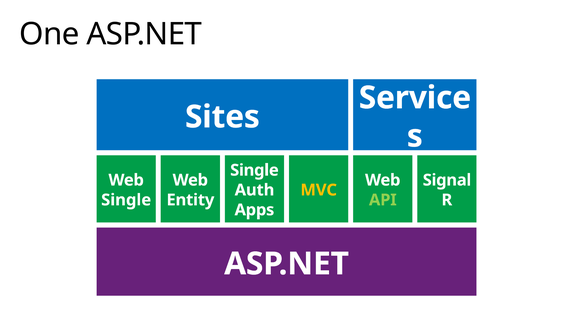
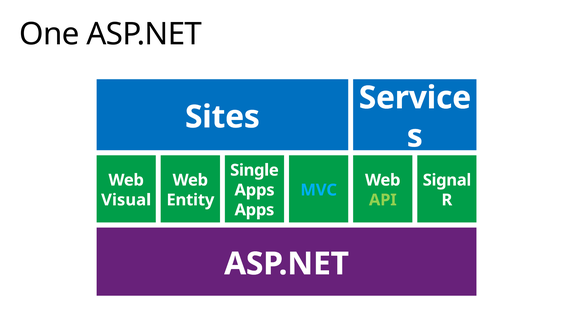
Auth: Auth -> Apps (255, 190)
MVC colour: yellow -> light blue (319, 190)
Single: Single -> Visual (126, 200)
